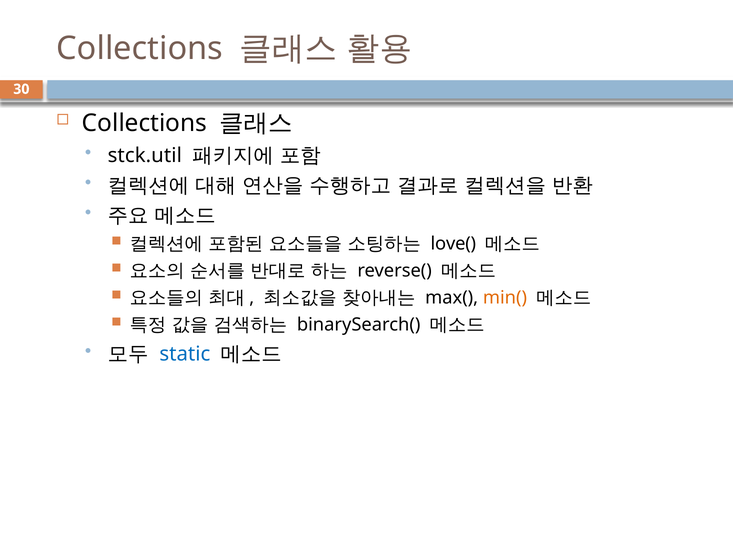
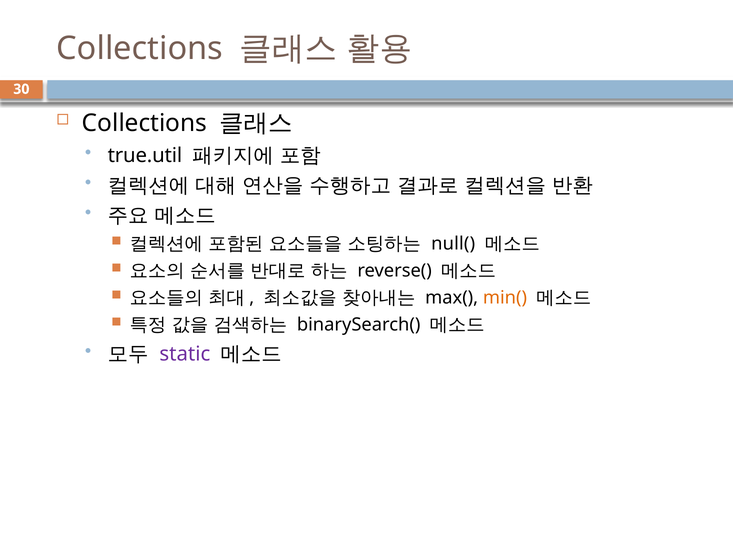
stck.util: stck.util -> true.util (145, 155)
love(: love( -> null( (453, 243)
static colour: blue -> purple (185, 354)
